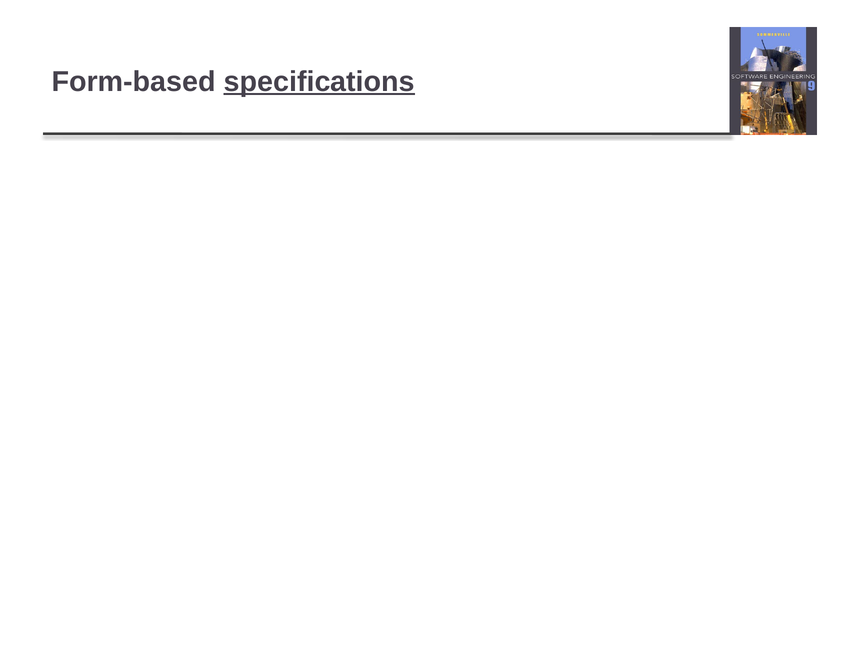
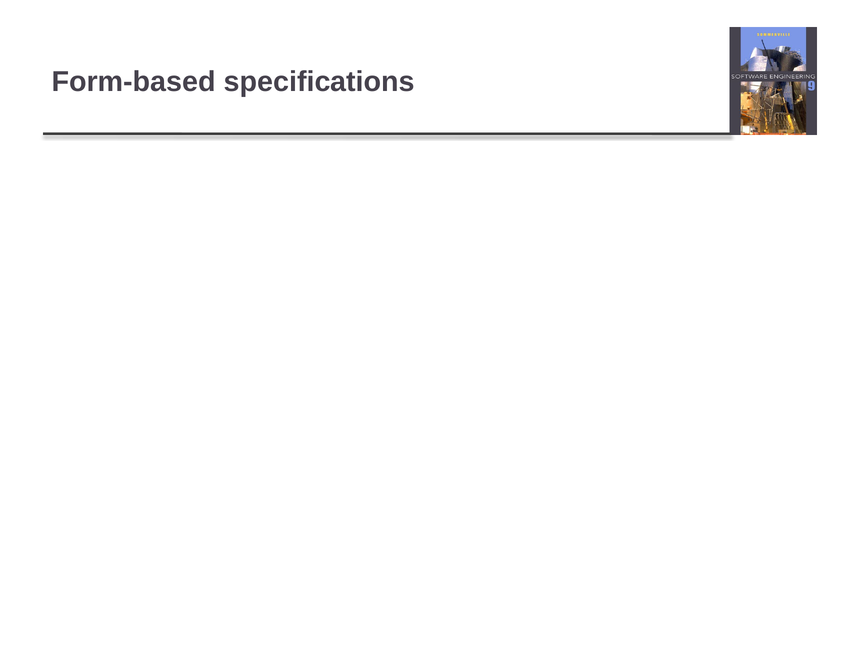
specifications underline: present -> none (319, 82)
